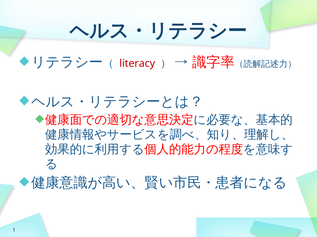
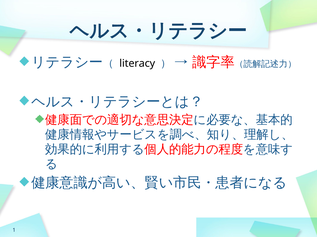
literacy colour: red -> black (137, 64)
